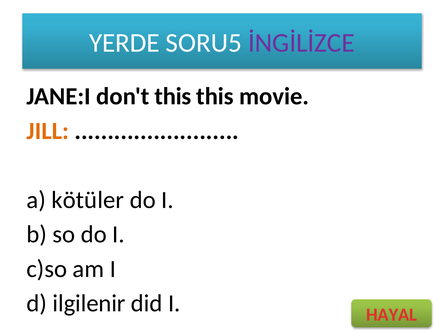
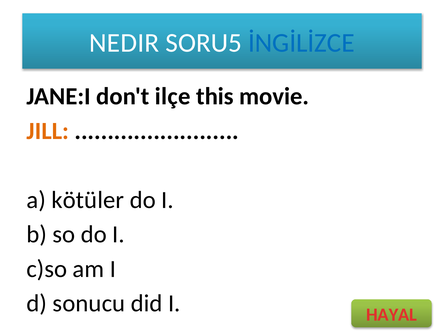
YERDE: YERDE -> NEDIR (124, 43)
İNGİLİZCE colour: purple -> blue (301, 43)
don't this: this -> ilçe (173, 96)
ilgilenir: ilgilenir -> sonucu (89, 303)
